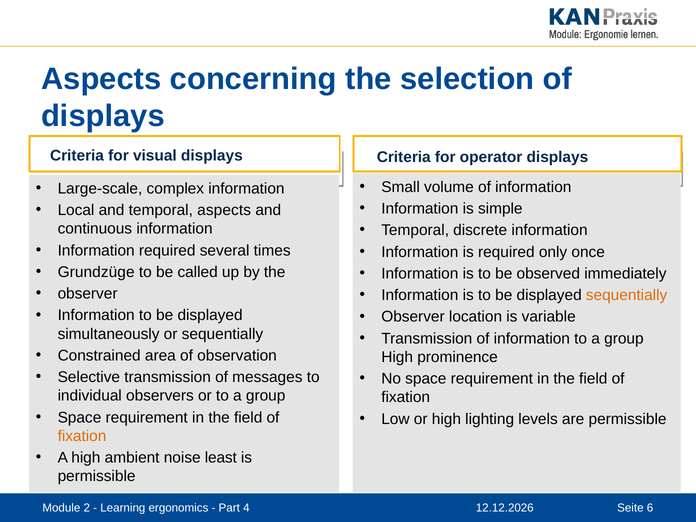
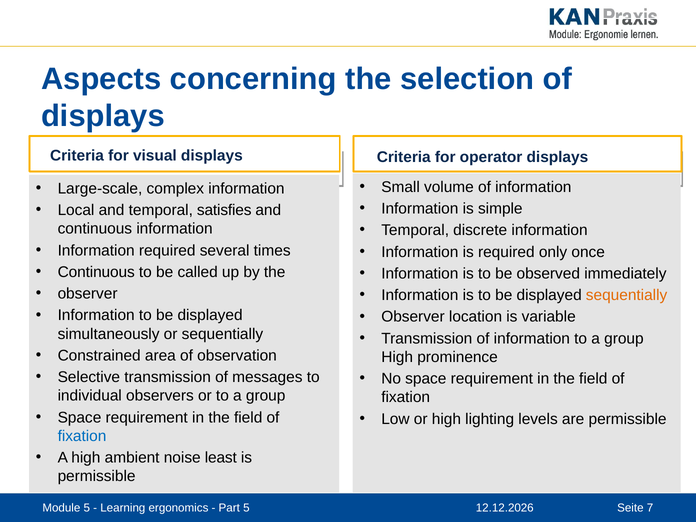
temporal aspects: aspects -> satisfies (224, 210)
Grundzüge: Grundzüge -> Continuous (96, 272)
fixation colour: orange -> blue (82, 436)
Module 2: 2 -> 5 (87, 508)
Part 4: 4 -> 5 (246, 508)
6: 6 -> 7 (650, 508)
